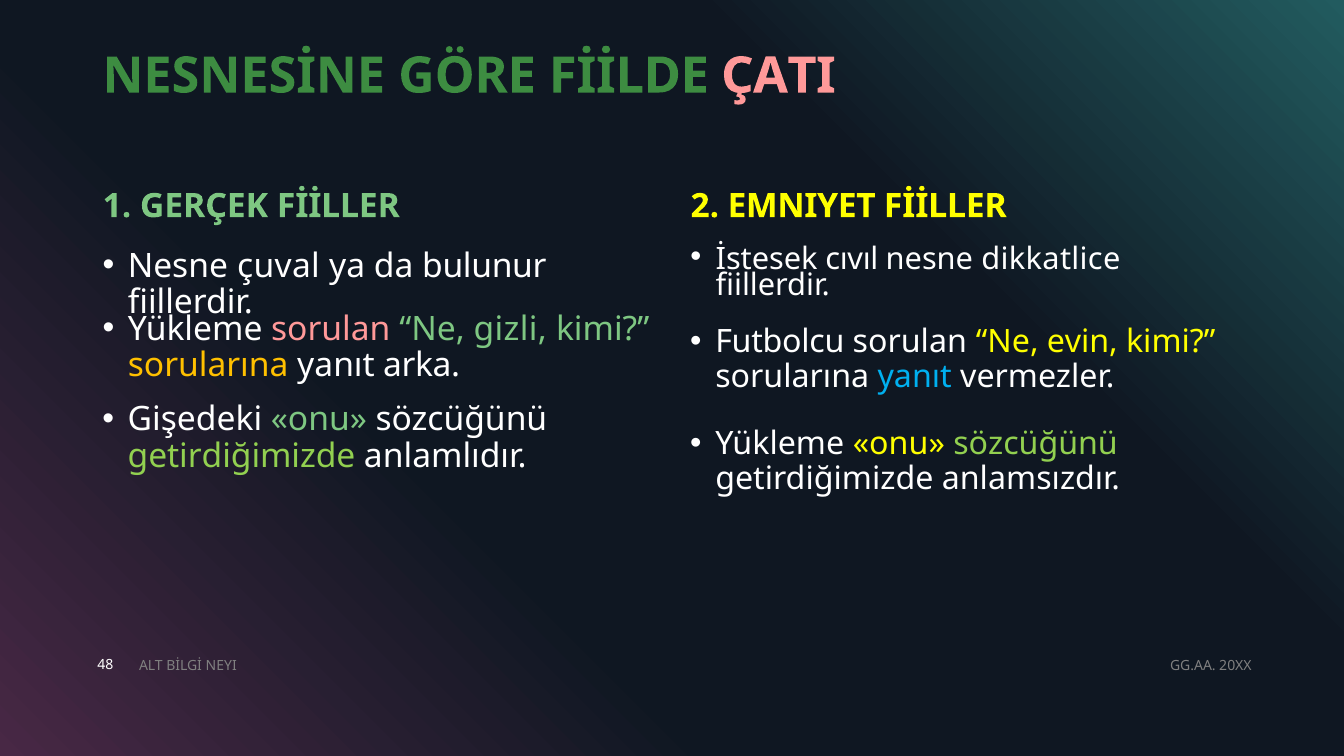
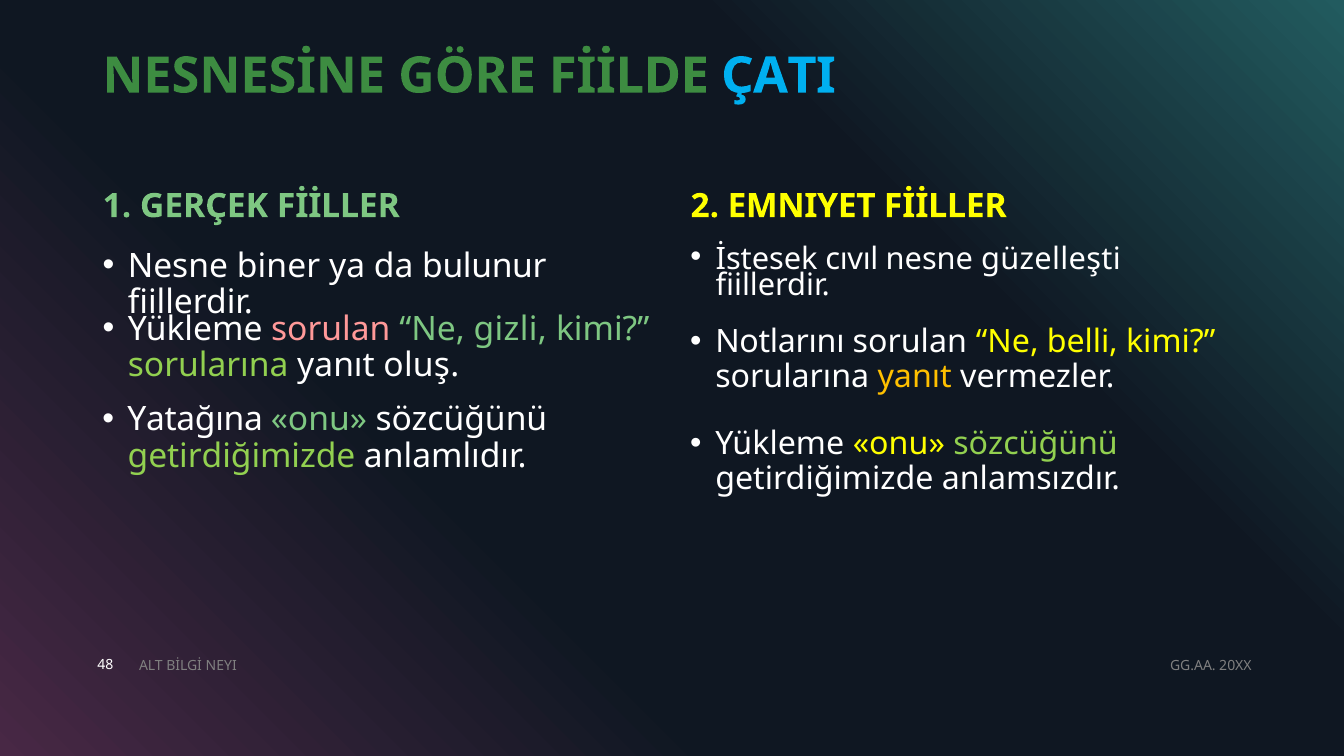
ÇATI colour: pink -> light blue (778, 76)
dikkatlice: dikkatlice -> güzelleşti (1051, 259)
çuval: çuval -> biner (279, 266)
Futbolcu: Futbolcu -> Notlarını (780, 342)
evin: evin -> belli (1082, 342)
sorularına colour: yellow -> light green (208, 365)
arka: arka -> oluş (421, 365)
yanıt colour: light blue -> yellow (915, 377)
Gişedeki: Gişedeki -> Yatağına (195, 420)
